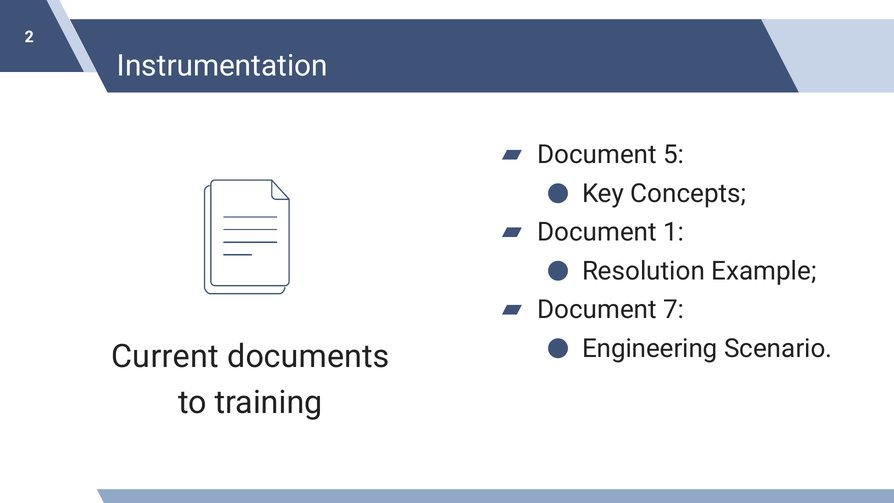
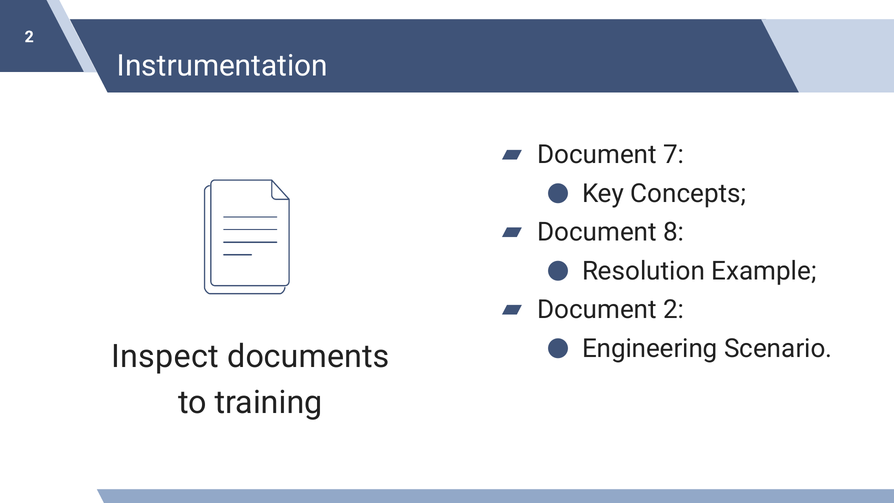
5: 5 -> 7 (674, 155)
1: 1 -> 8 (674, 232)
Document 7: 7 -> 2 (674, 310)
Current: Current -> Inspect (165, 356)
